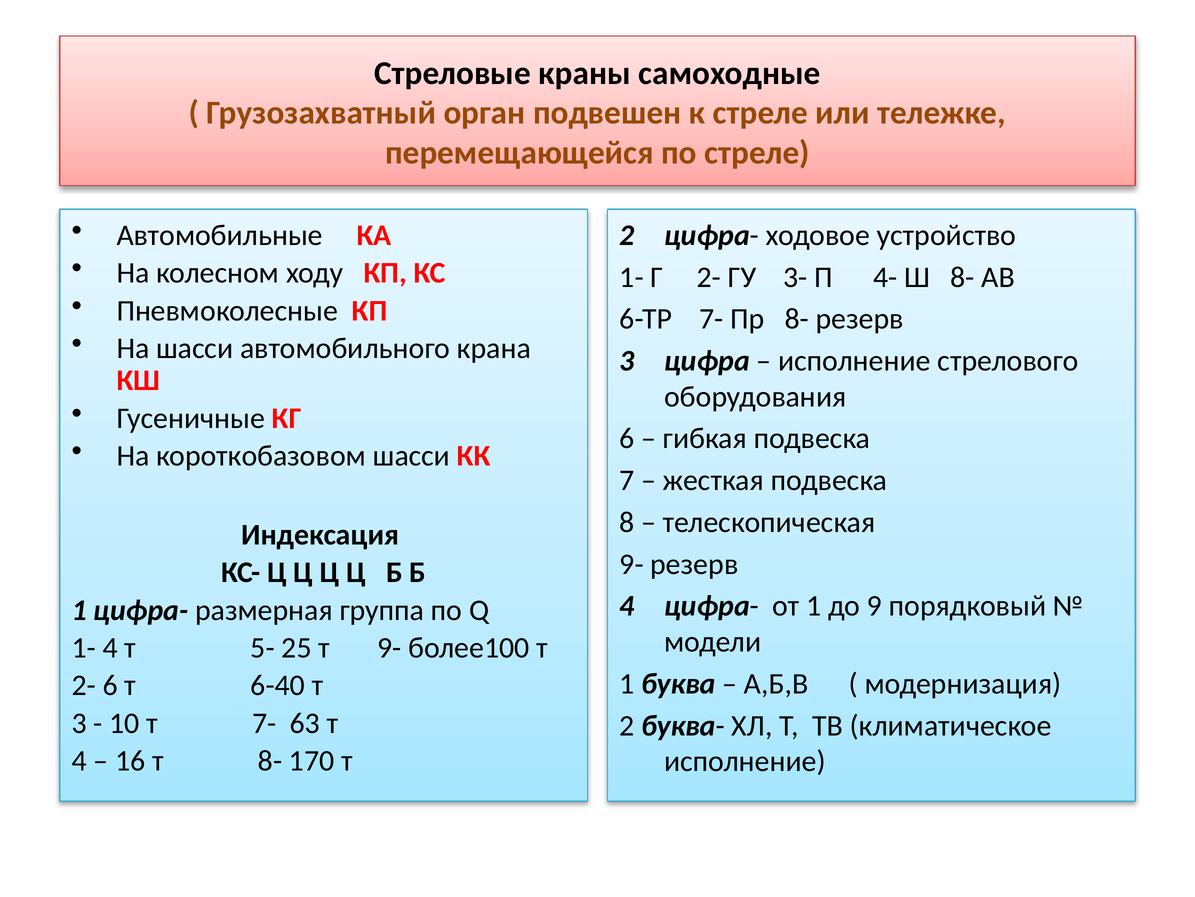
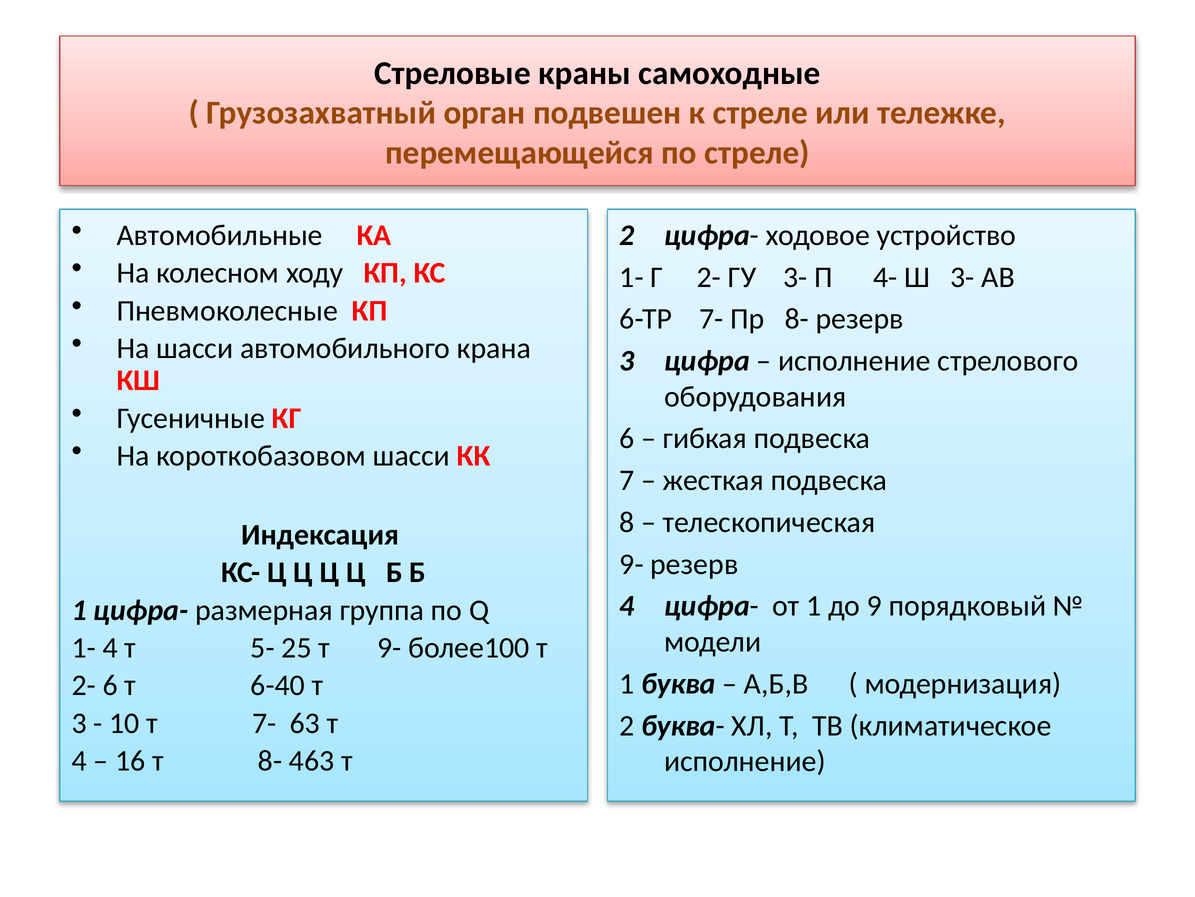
Ш 8-: 8- -> 3- (963, 277)
170: 170 -> 463 (312, 760)
